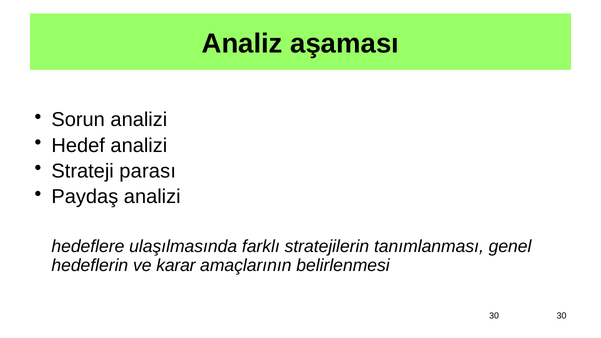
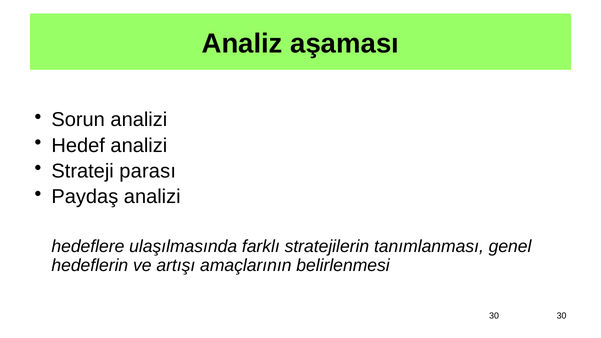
karar: karar -> artışı (176, 265)
